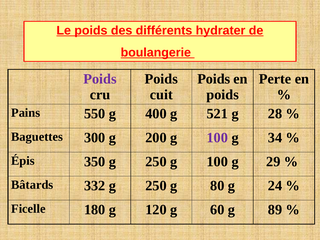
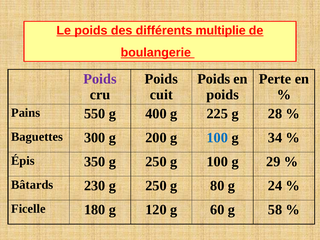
hydrater: hydrater -> multiplie (221, 30)
521: 521 -> 225 (217, 114)
100 colour: purple -> blue (217, 138)
332: 332 -> 230 (95, 186)
89: 89 -> 58 (275, 210)
